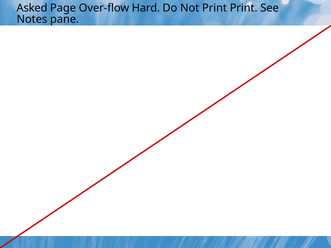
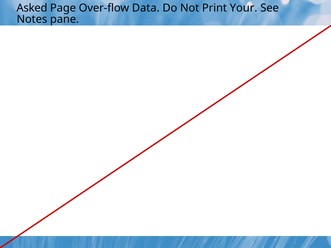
Hard: Hard -> Data (146, 8)
Print Print: Print -> Your (244, 8)
